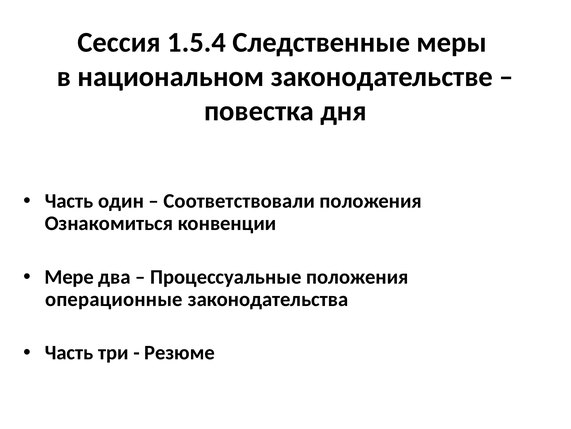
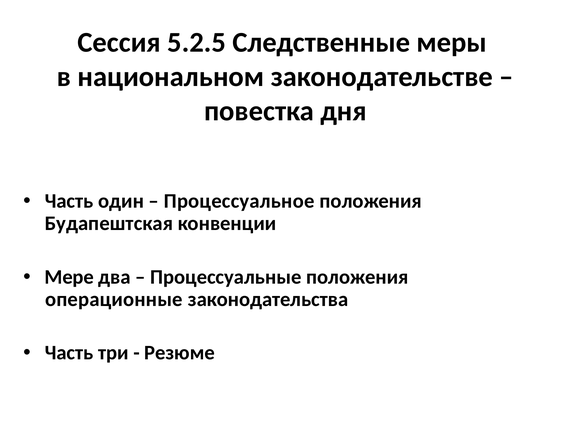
1.5.4: 1.5.4 -> 5.2.5 (197, 42)
Соответствовали: Соответствовали -> Процессуальное (239, 201)
Ознакомиться: Ознакомиться -> Будапештская (109, 223)
